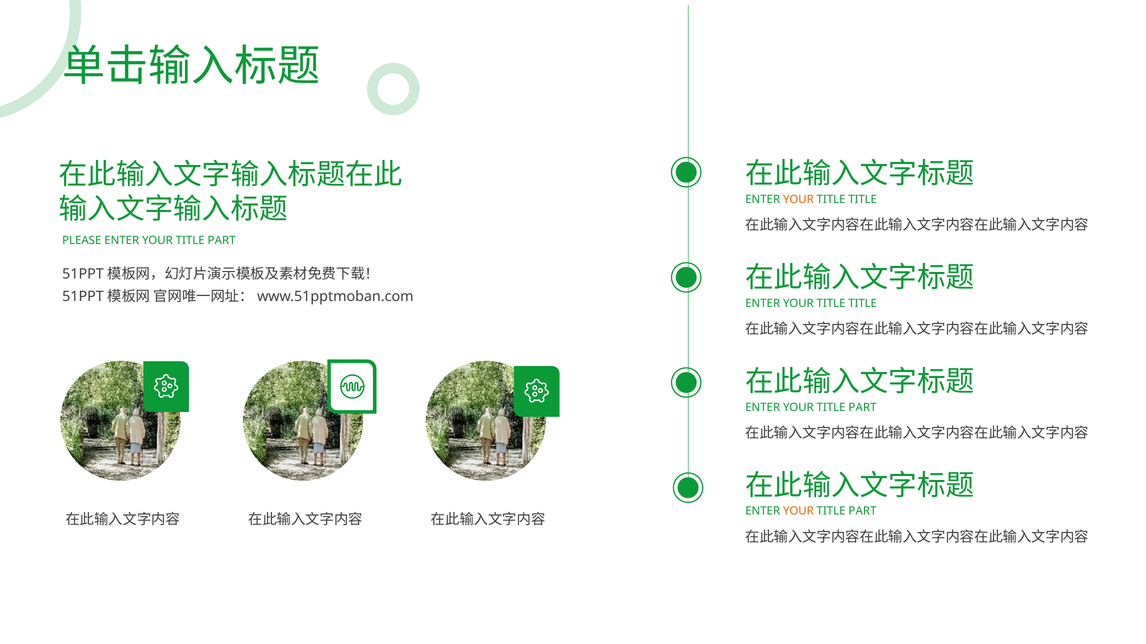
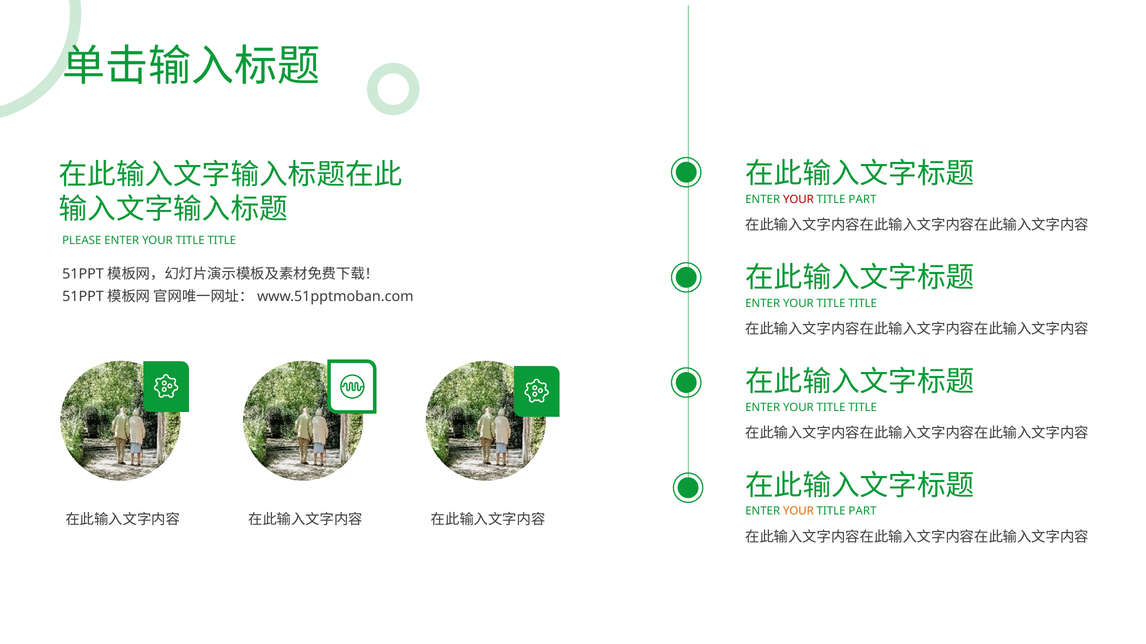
YOUR colour: orange -> red (798, 200)
TITLE: TITLE -> PART (863, 200)
PART: PART -> TITLE (222, 241)
PART: PART -> TITLE (863, 408)
